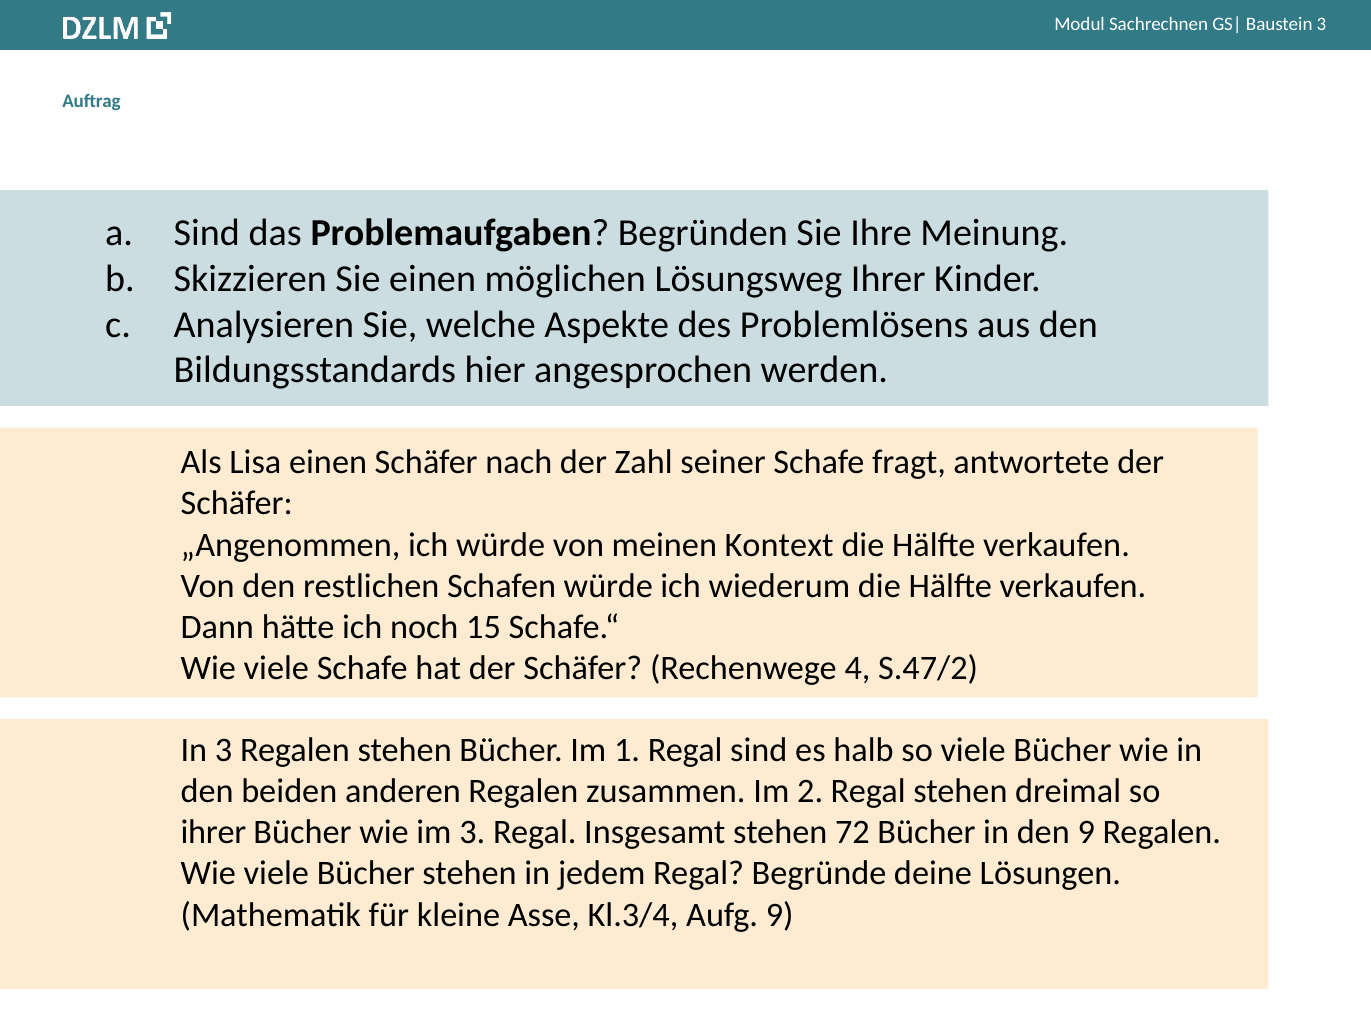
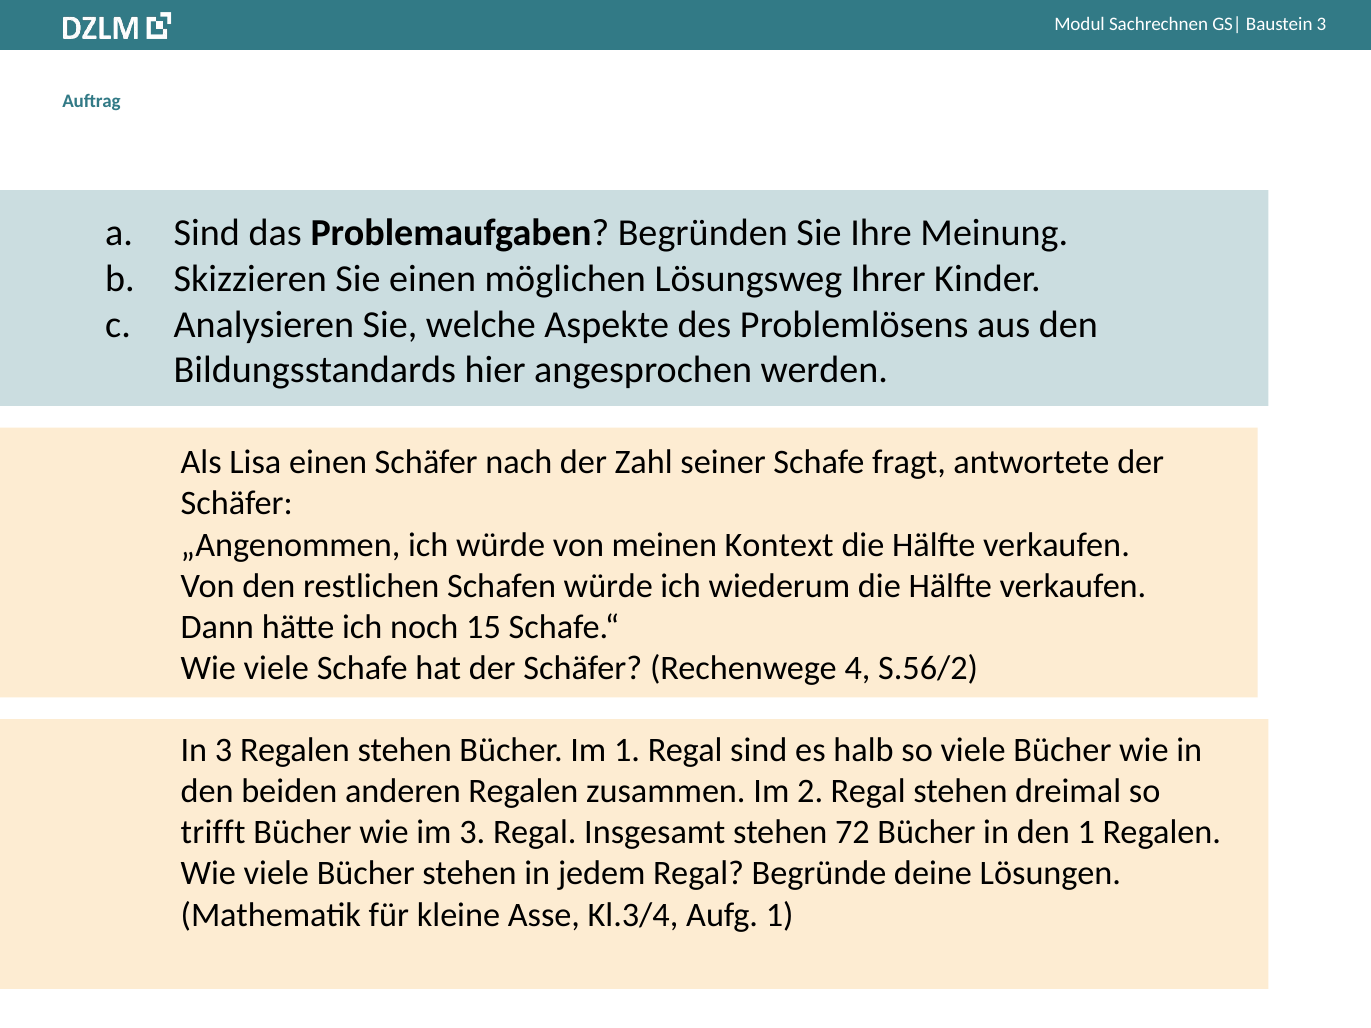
S.47/2: S.47/2 -> S.56/2 (928, 668)
ihrer: ihrer -> trifft (213, 833)
den 9: 9 -> 1 (1086, 833)
Aufg 9: 9 -> 1 (780, 915)
